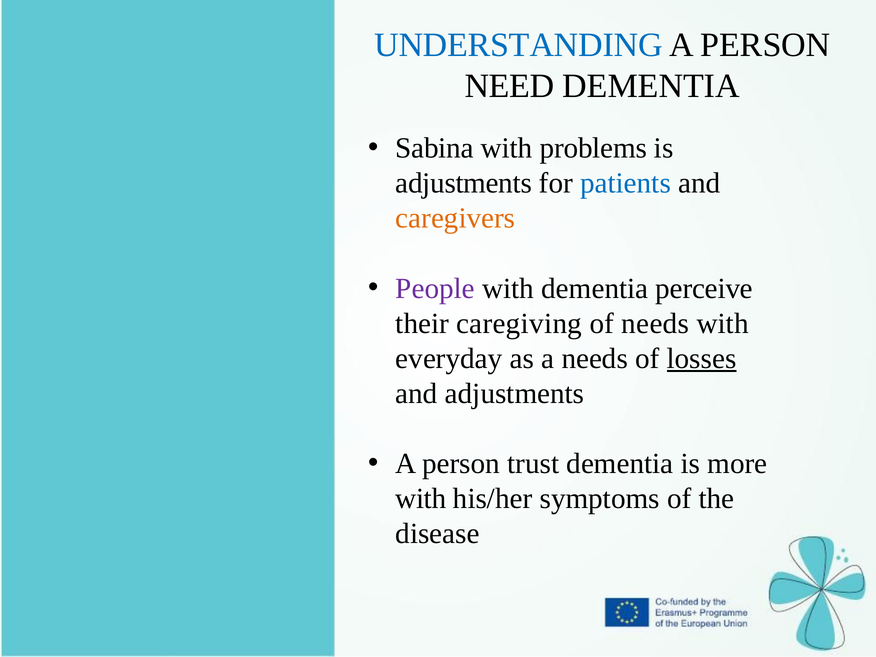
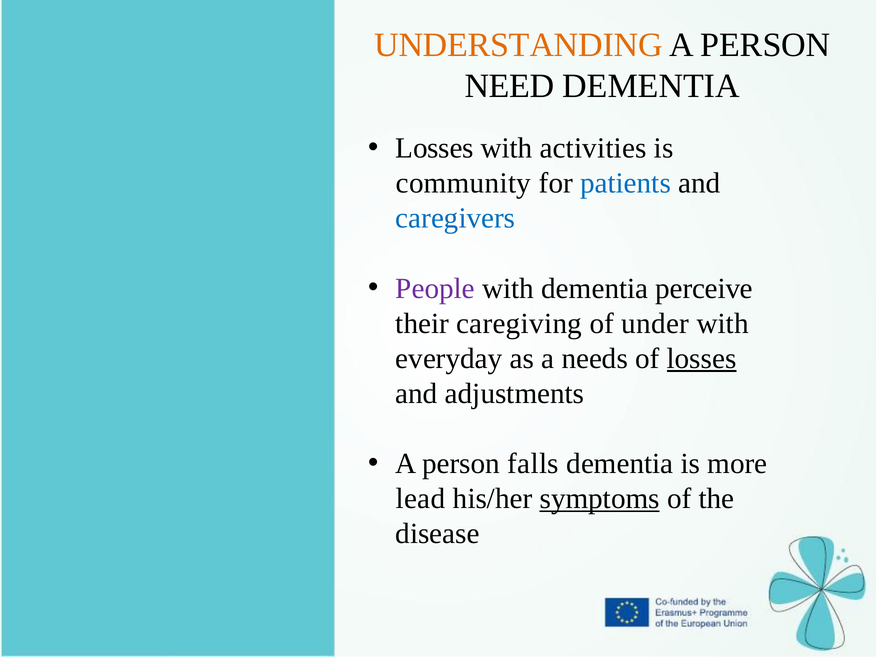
UNDERSTANDING colour: blue -> orange (518, 45)
Sabina: Sabina -> Losses (435, 148)
problems: problems -> activities (593, 148)
adjustments: adjustments -> community (463, 183)
caregivers colour: orange -> blue (455, 218)
of needs: needs -> under (655, 323)
trust: trust -> falls (533, 464)
with: with -> lead (420, 499)
symptoms underline: none -> present (600, 499)
